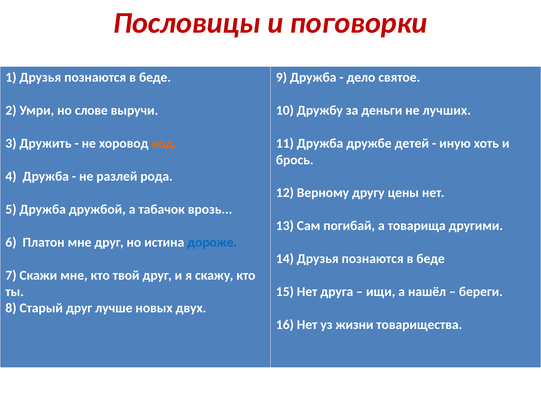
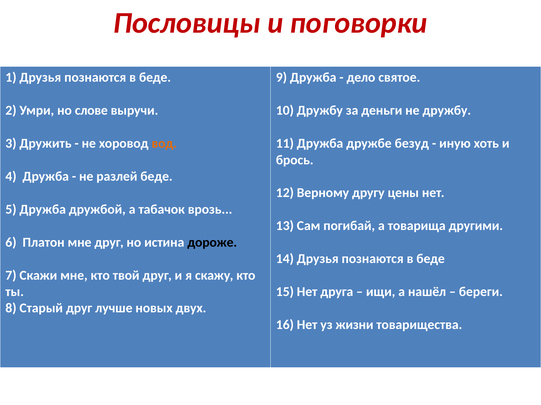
не лучших: лучших -> дружбу (447, 111)
детей: детей -> безуд (412, 144)
разлей рода: рода -> беде (156, 177)
дороже colour: blue -> black (212, 243)
